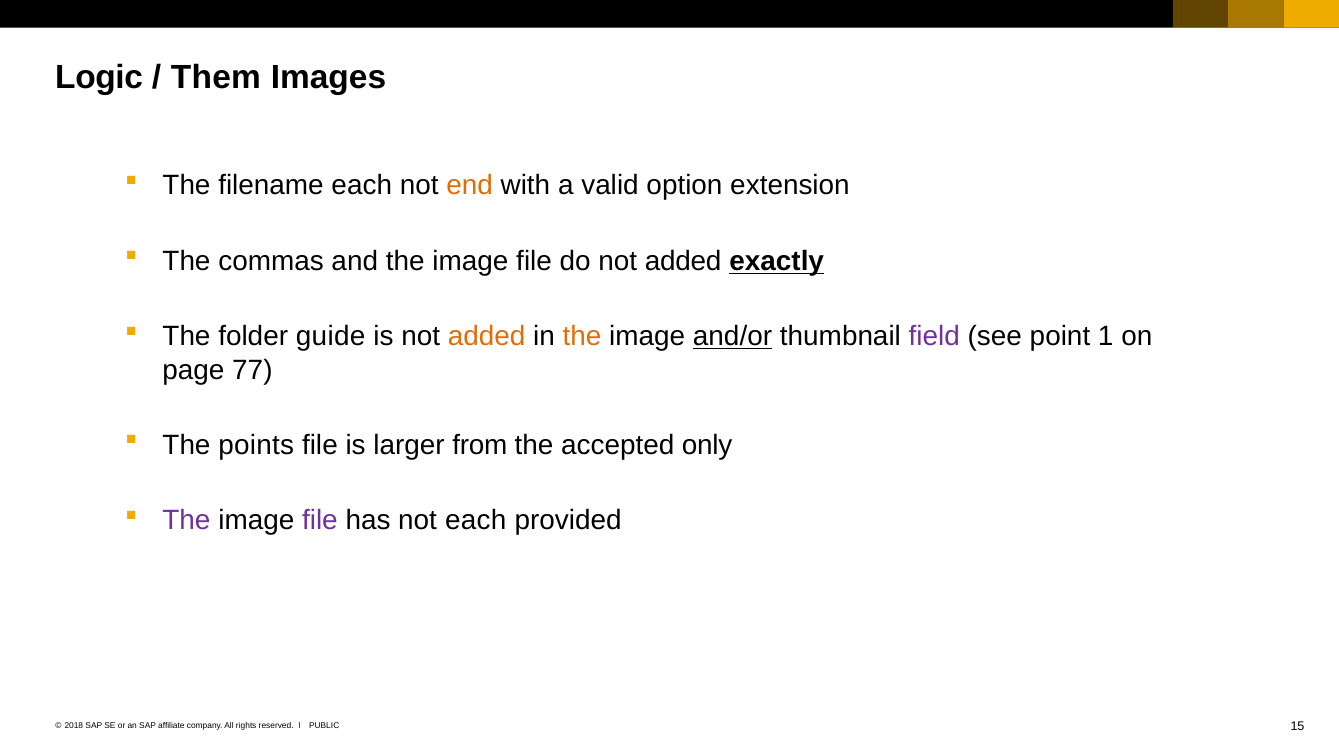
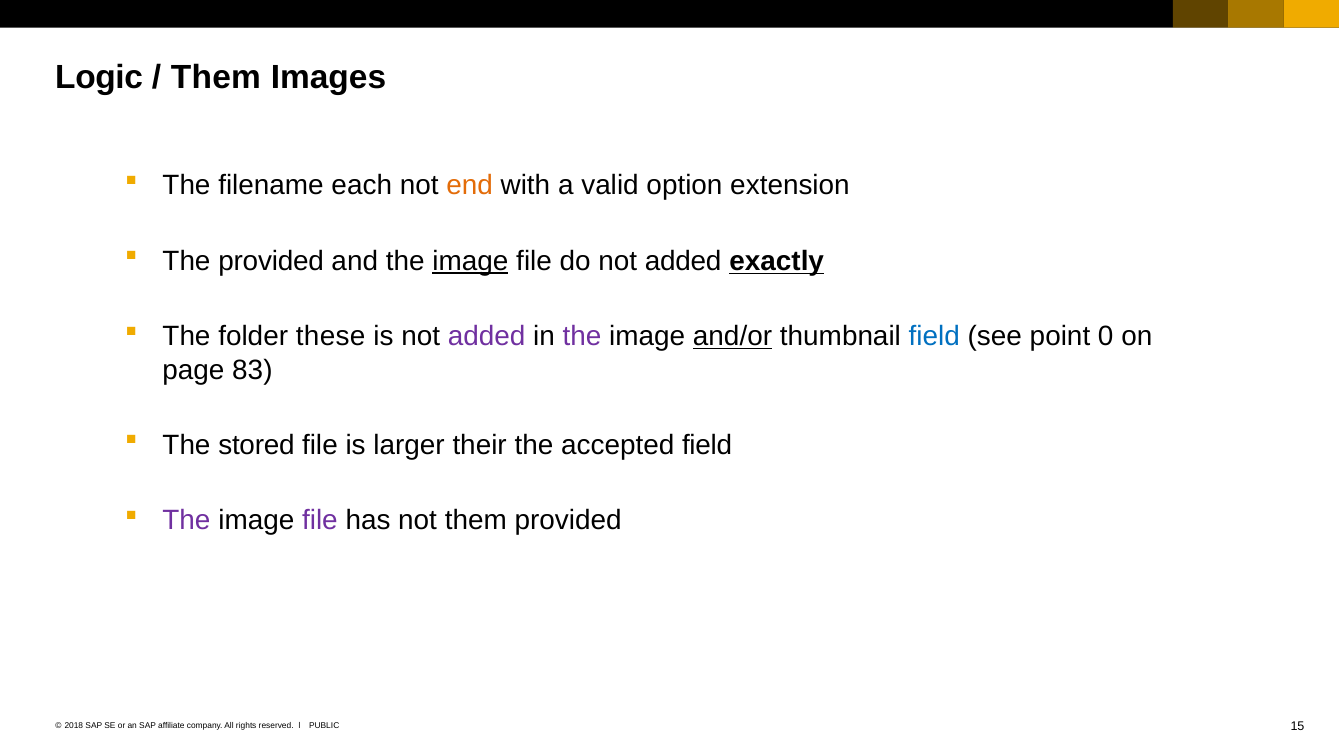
The commas: commas -> provided (271, 261)
image underline: none -> present (470, 261)
guide: guide -> these (331, 336)
added colour: orange -> purple (487, 336)
the colour: orange -> purple (582, 336)
field colour: purple -> blue (934, 336)
1: 1 -> 0 (1106, 336)
77: 77 -> 83 (252, 370)
points: points -> stored (256, 445)
from: from -> their (480, 445)
accepted only: only -> field (707, 445)
not each: each -> them (476, 521)
